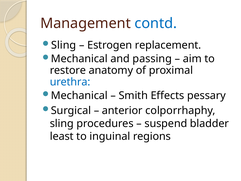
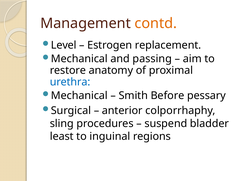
contd colour: blue -> orange (156, 23)
Sling: Sling -> Level (64, 45)
Effects: Effects -> Before (167, 95)
